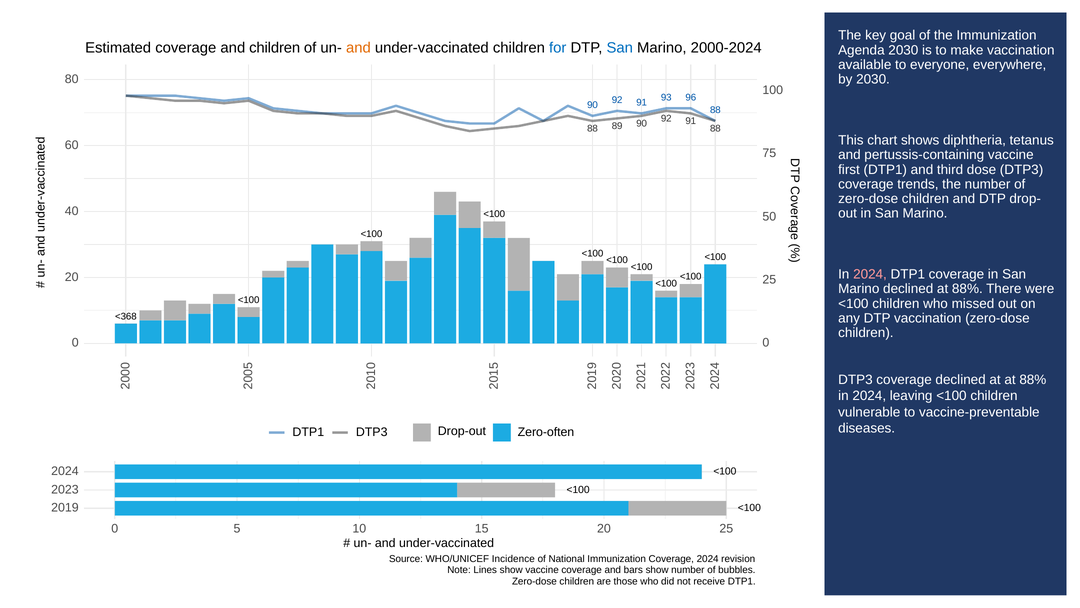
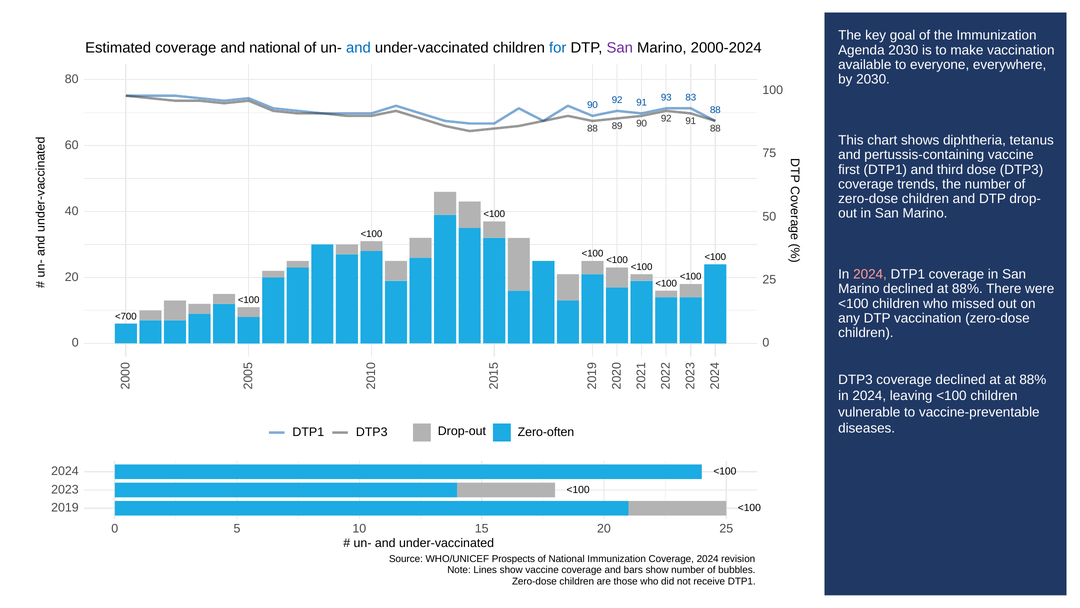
and children: children -> national (275, 48)
and colour: orange -> blue (358, 48)
San colour: blue -> purple (620, 48)
96: 96 -> 83 (691, 97)
<368: <368 -> <700 (126, 316)
Incidence: Incidence -> Prospects (513, 559)
